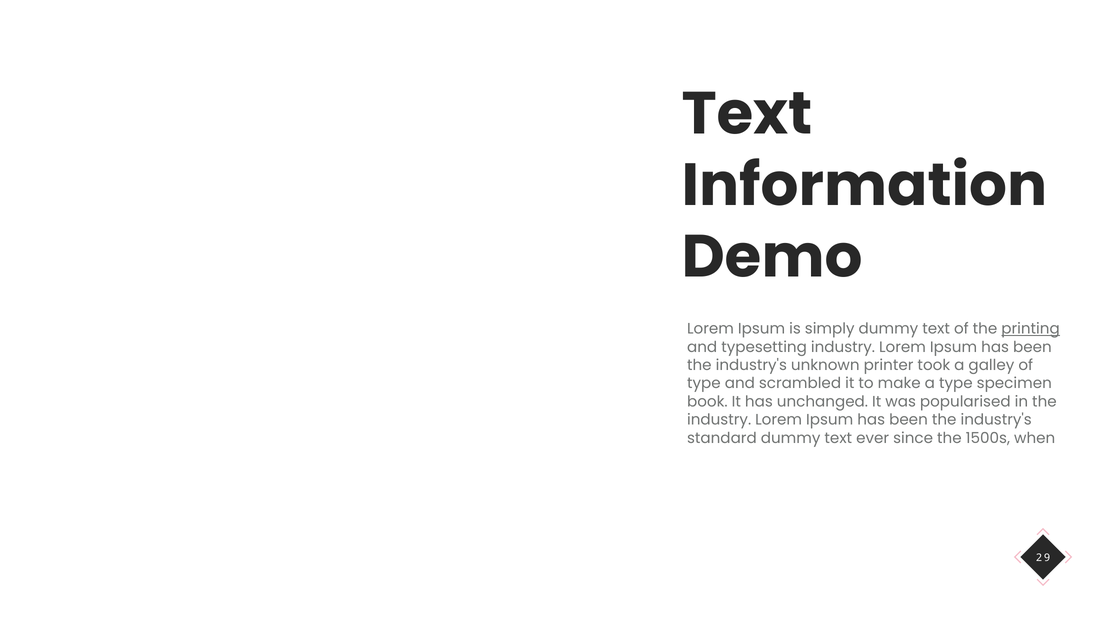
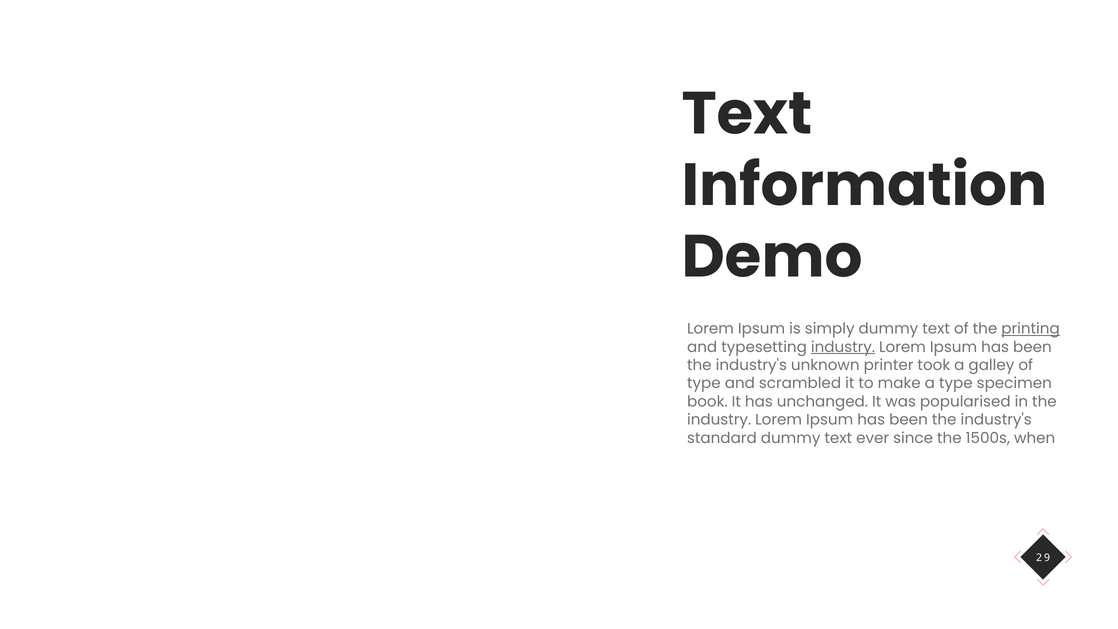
industry underline: none -> present (843, 347)
